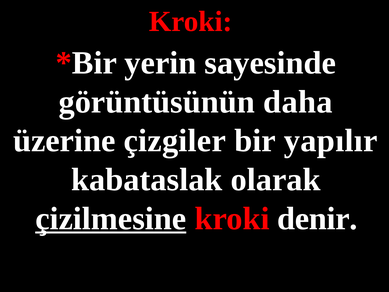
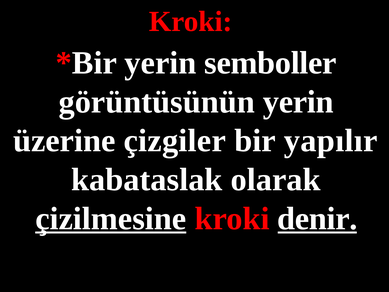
sayesinde: sayesinde -> semboller (270, 63)
görüntüsünün daha: daha -> yerin (298, 102)
denir underline: none -> present (317, 218)
